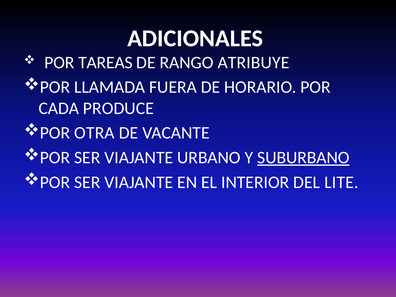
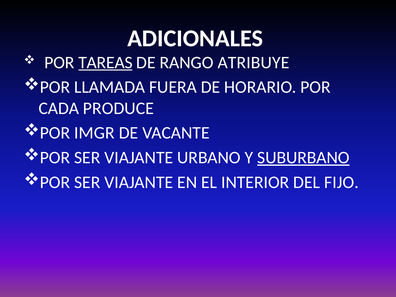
TAREAS underline: none -> present (105, 62)
OTRA: OTRA -> IMGR (94, 133)
LITE: LITE -> FIJO (341, 182)
